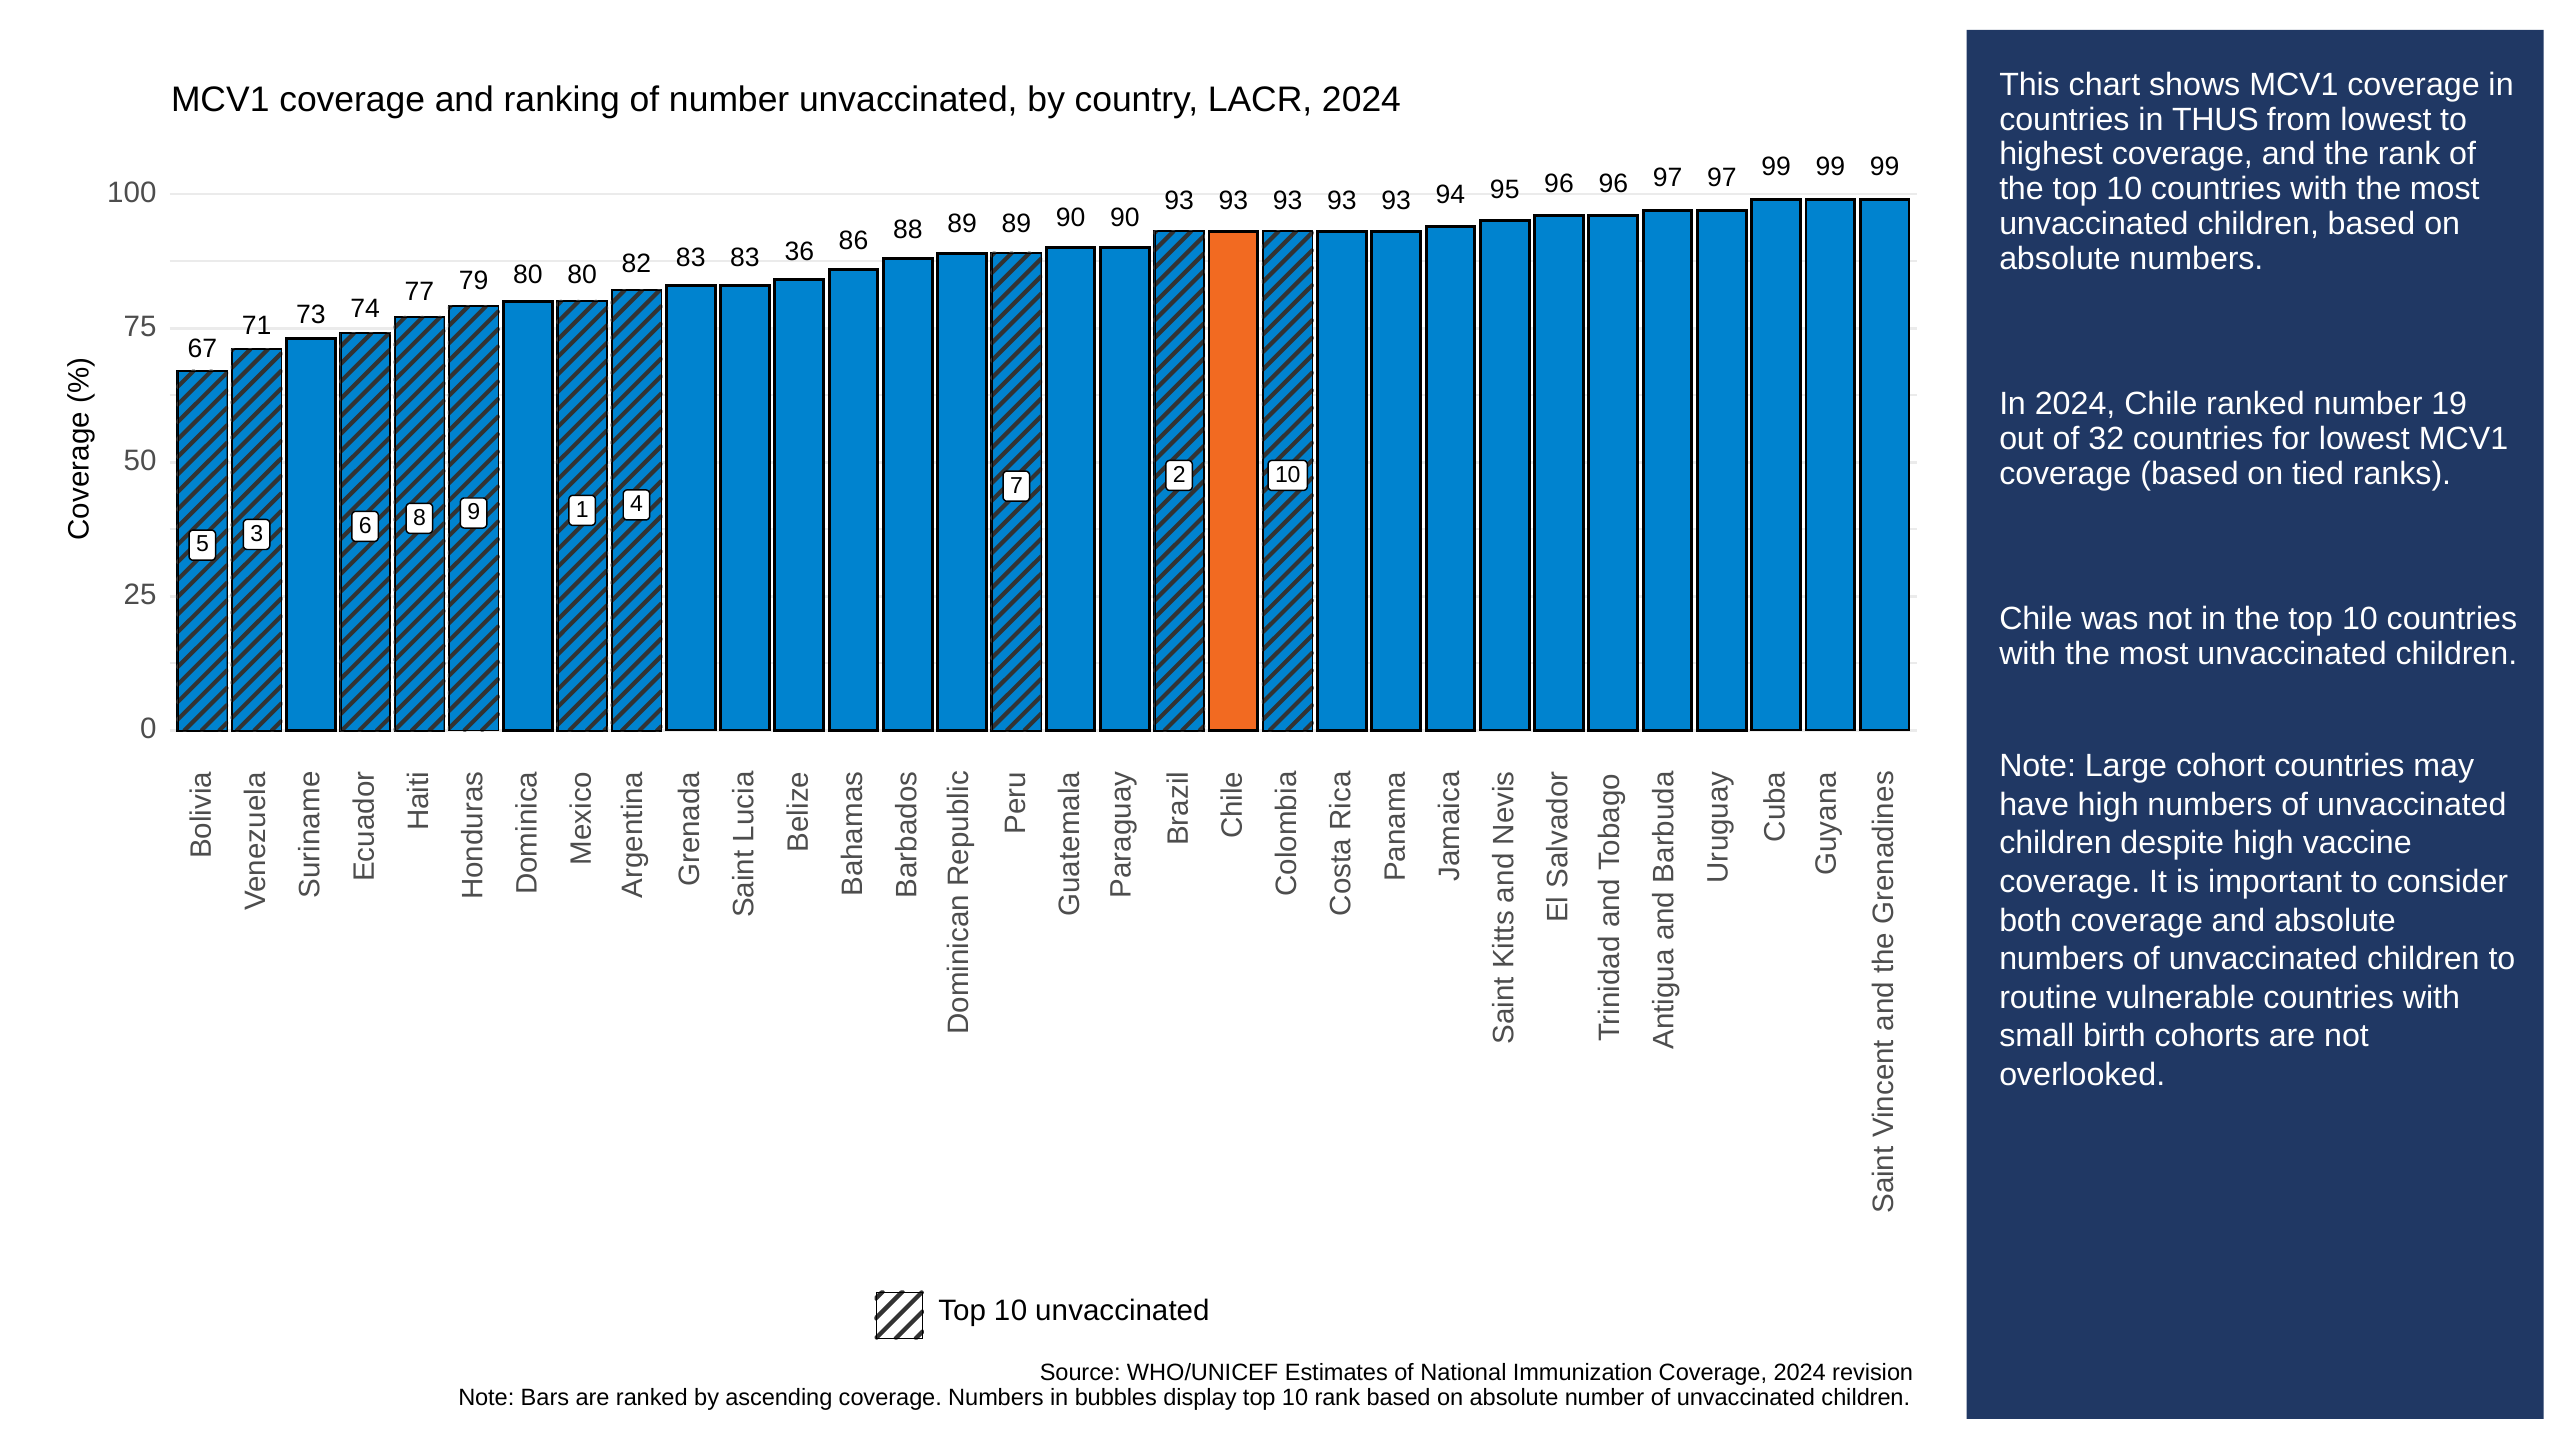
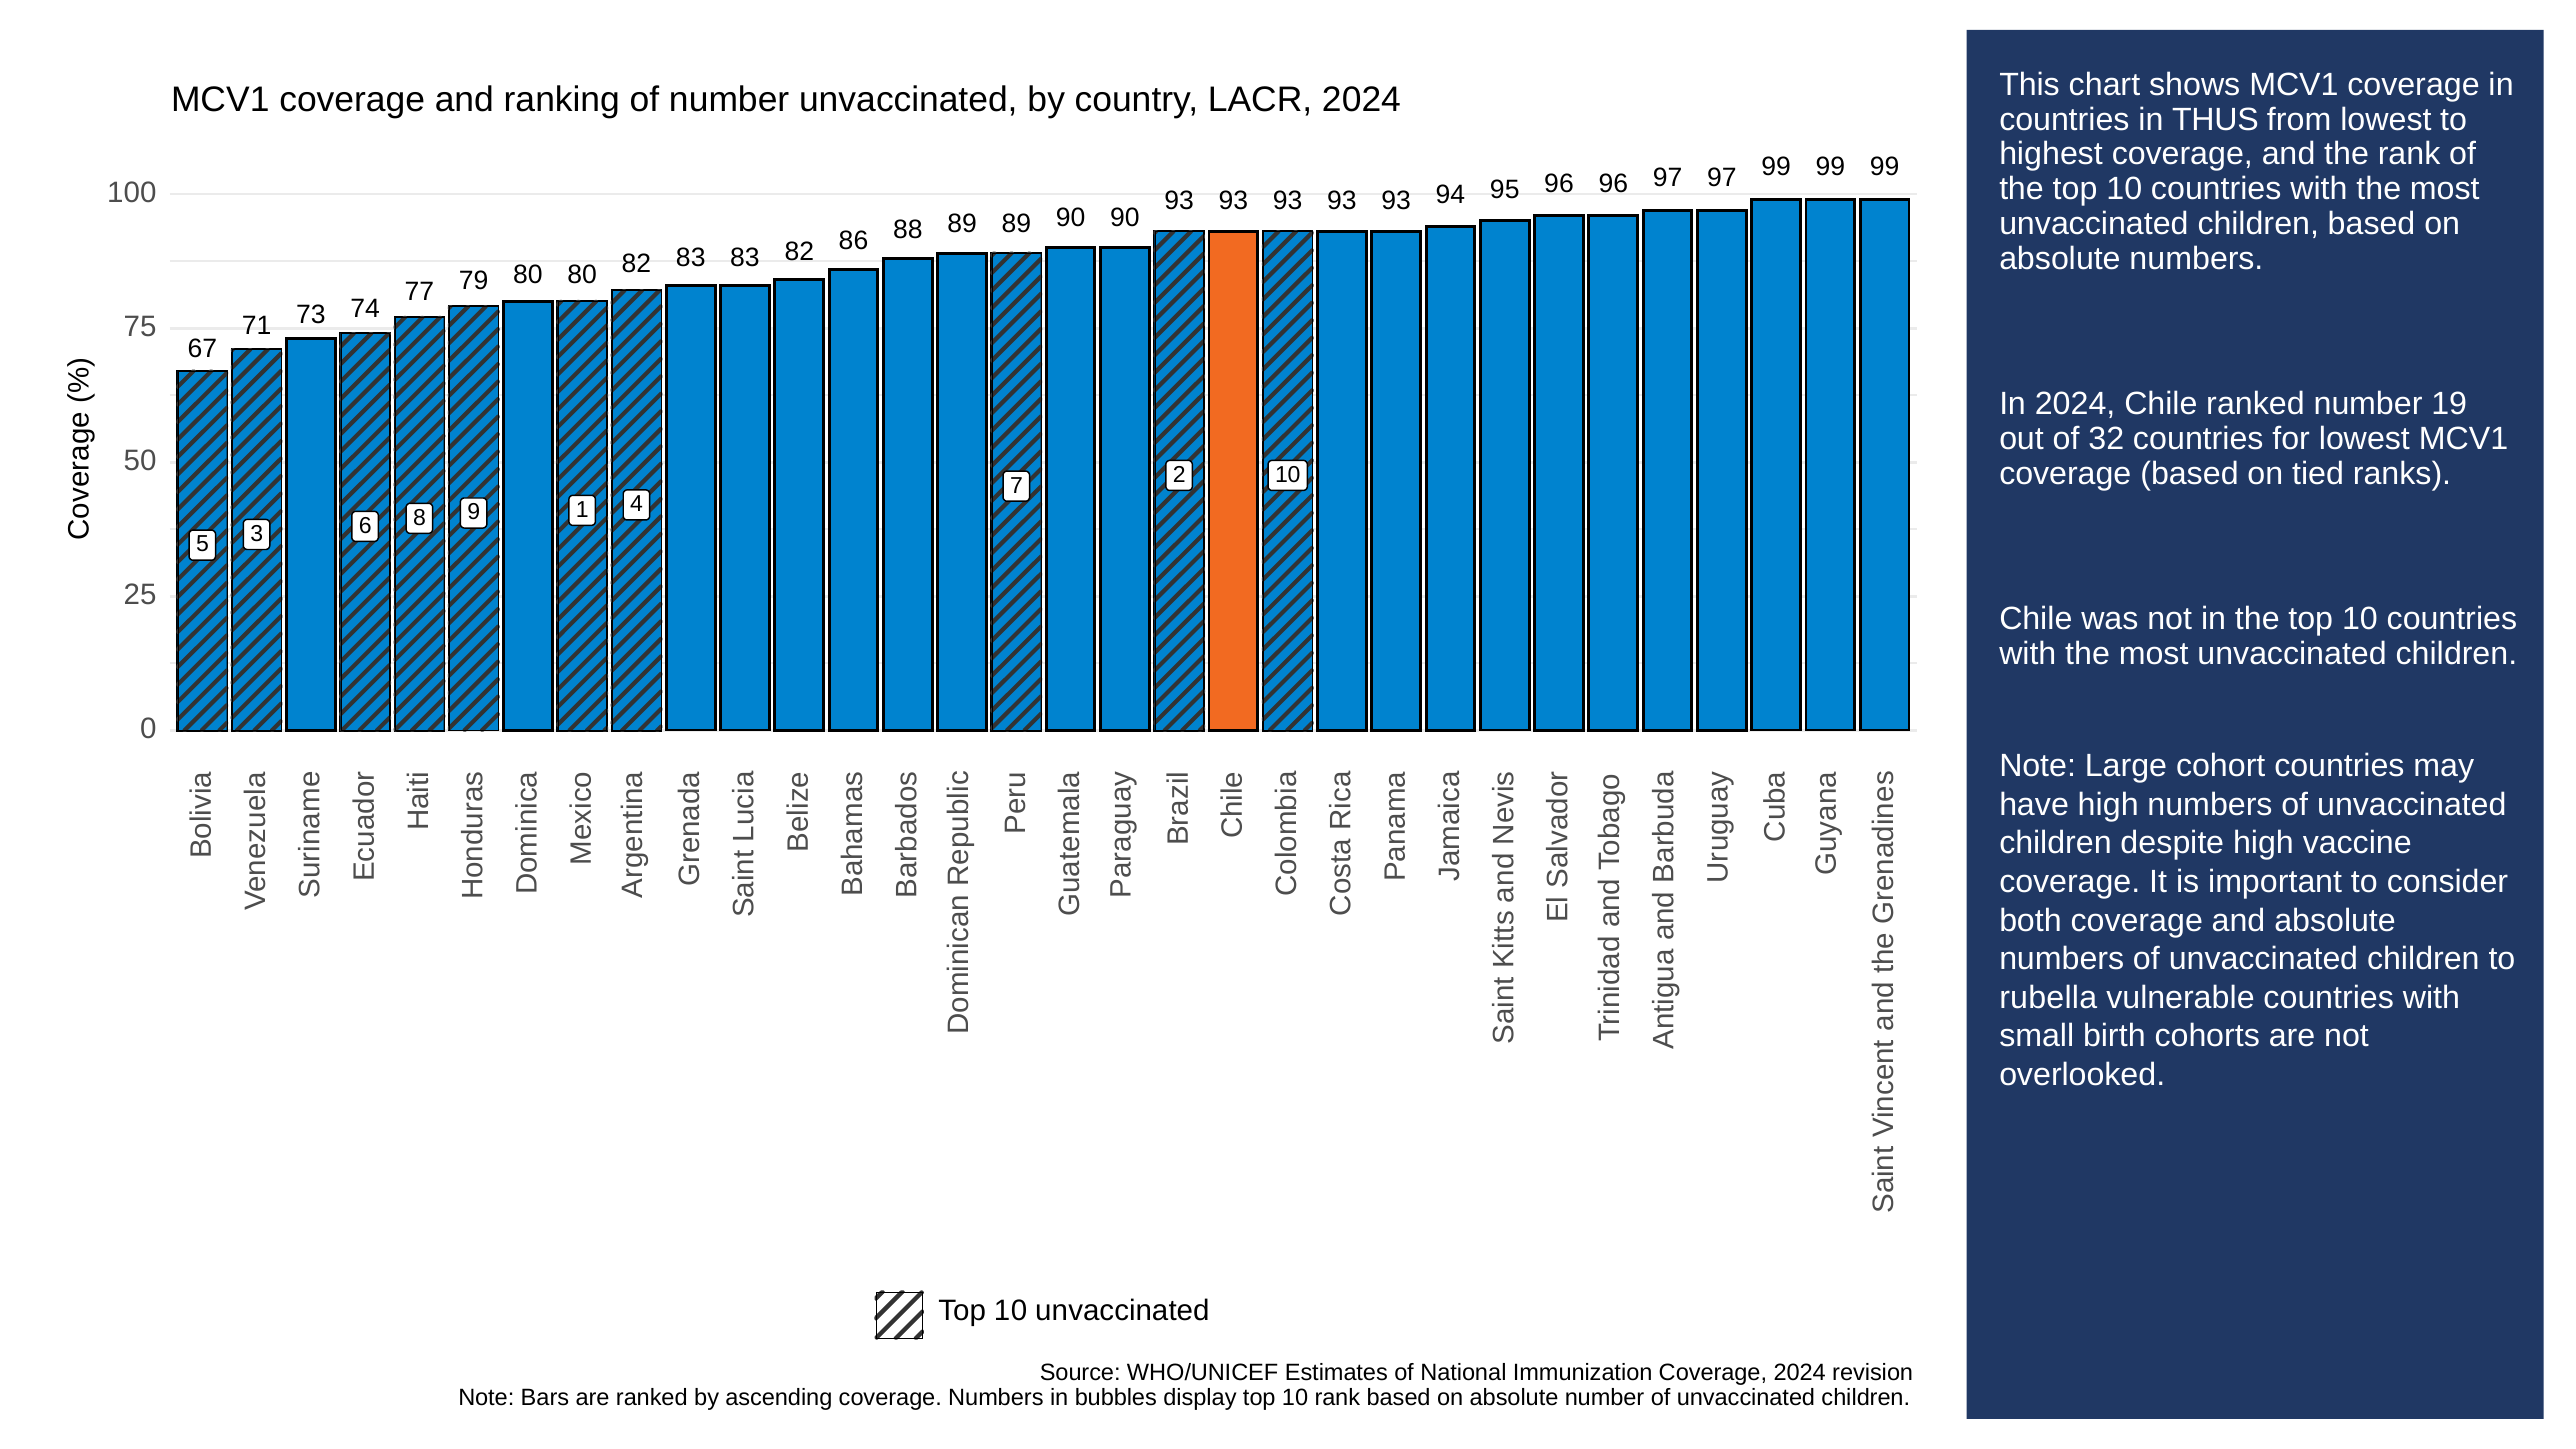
83 36: 36 -> 82 (799, 252)
routine: routine -> rubella (2048, 998)
